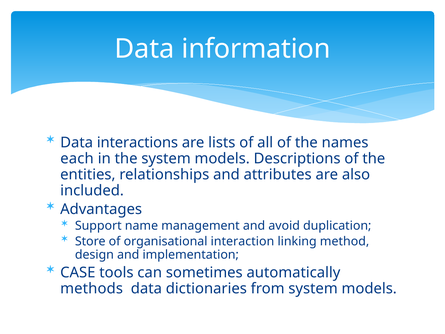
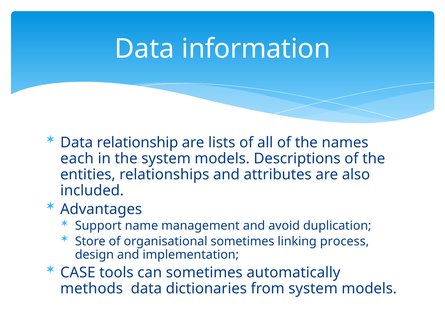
interactions: interactions -> relationship (137, 142)
organisational interaction: interaction -> sometimes (243, 241)
method: method -> process (345, 241)
